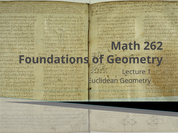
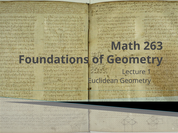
262: 262 -> 263 (153, 46)
